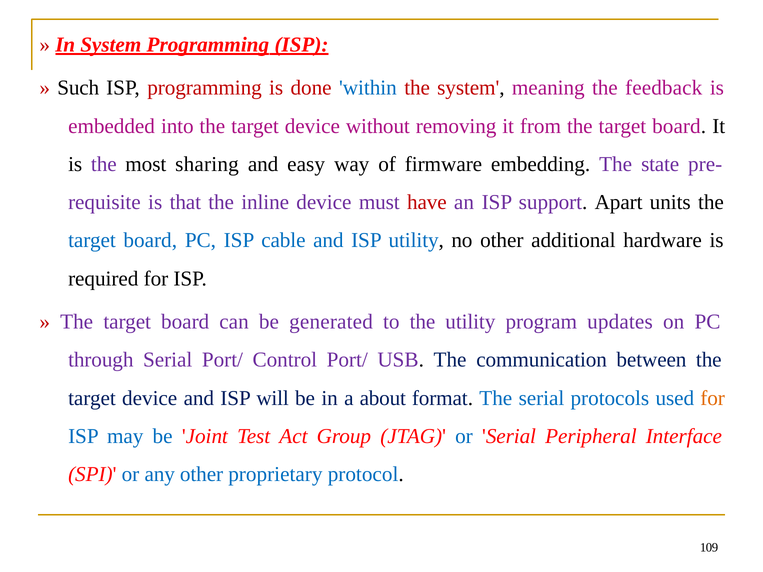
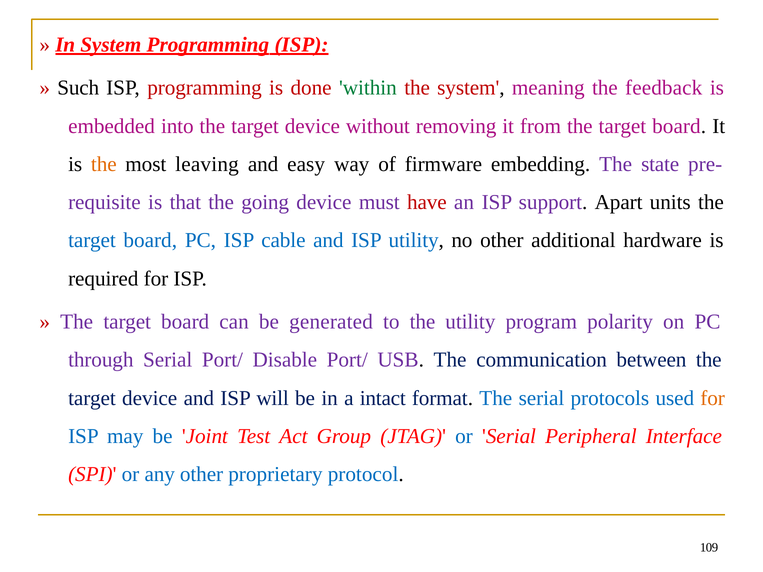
within colour: blue -> green (368, 88)
the colour: purple -> orange (104, 164)
sharing: sharing -> leaving (207, 164)
inline: inline -> going (265, 202)
updates: updates -> polarity (620, 322)
Control: Control -> Disable (285, 360)
about: about -> intact (383, 398)
